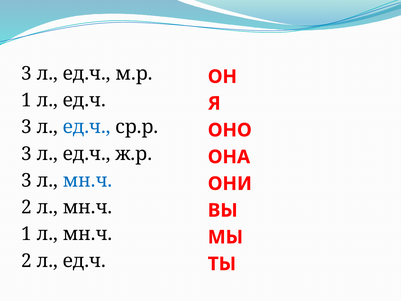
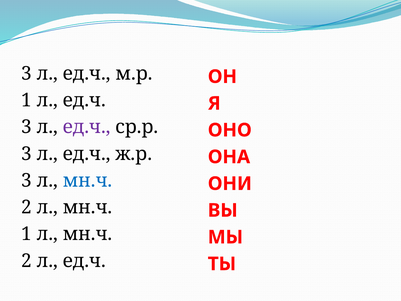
ед.ч colour: blue -> purple (87, 127)
